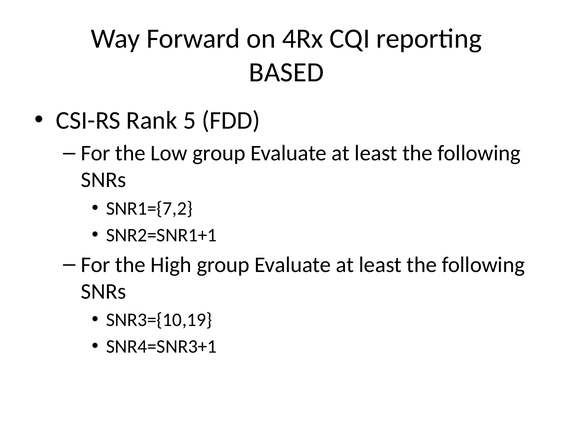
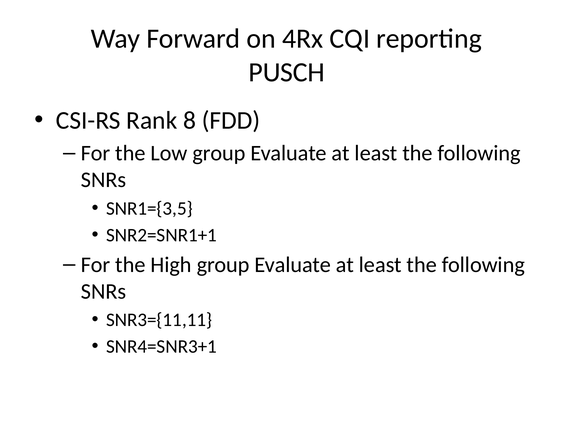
BASED: BASED -> PUSCH (287, 72)
5: 5 -> 8 (189, 120)
SNR1={7,2: SNR1={7,2 -> SNR1={3,5 (149, 208)
SNR3={10,19: SNR3={10,19 -> SNR3={11,11 (159, 320)
